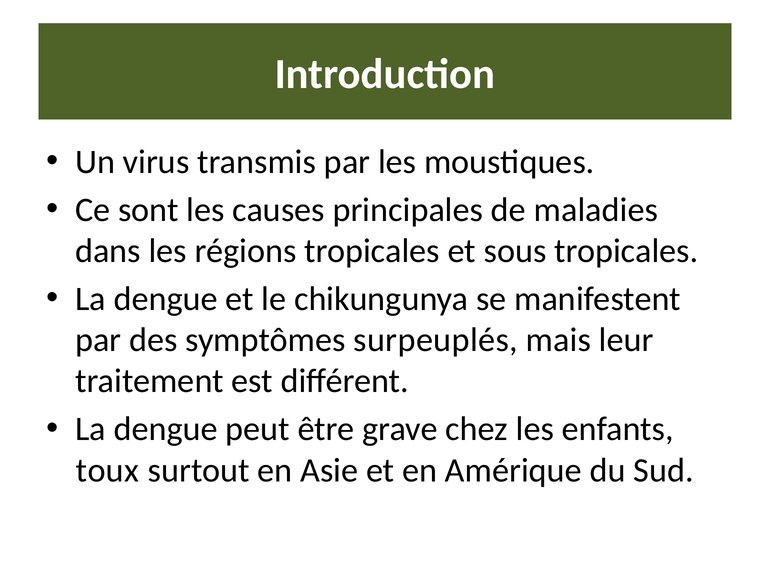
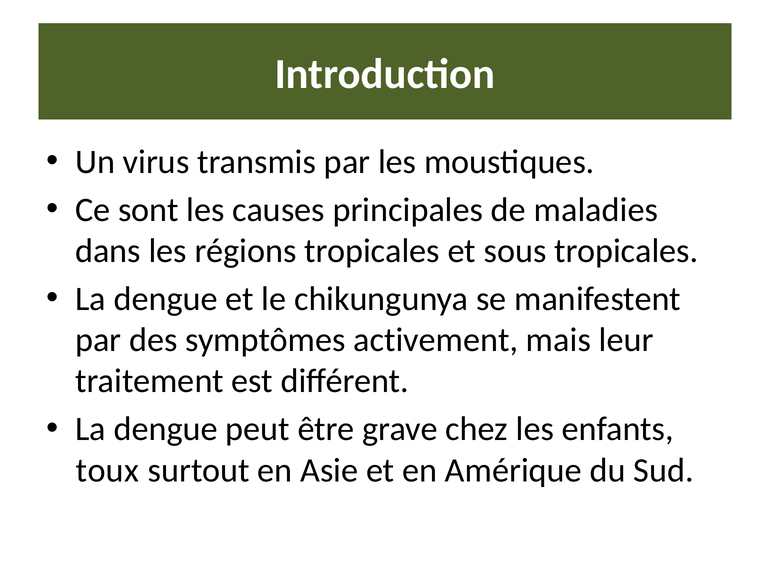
surpeuplés: surpeuplés -> activement (436, 340)
